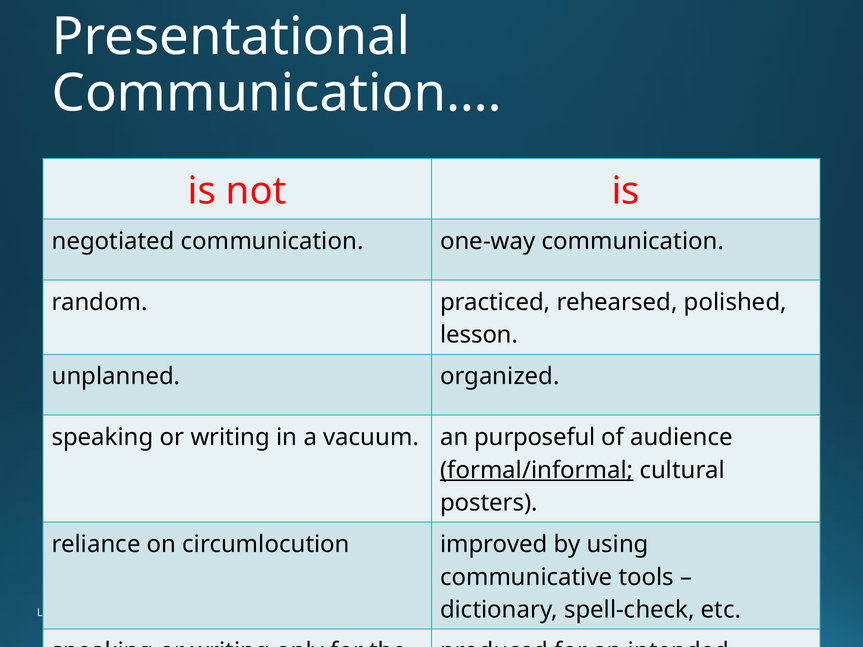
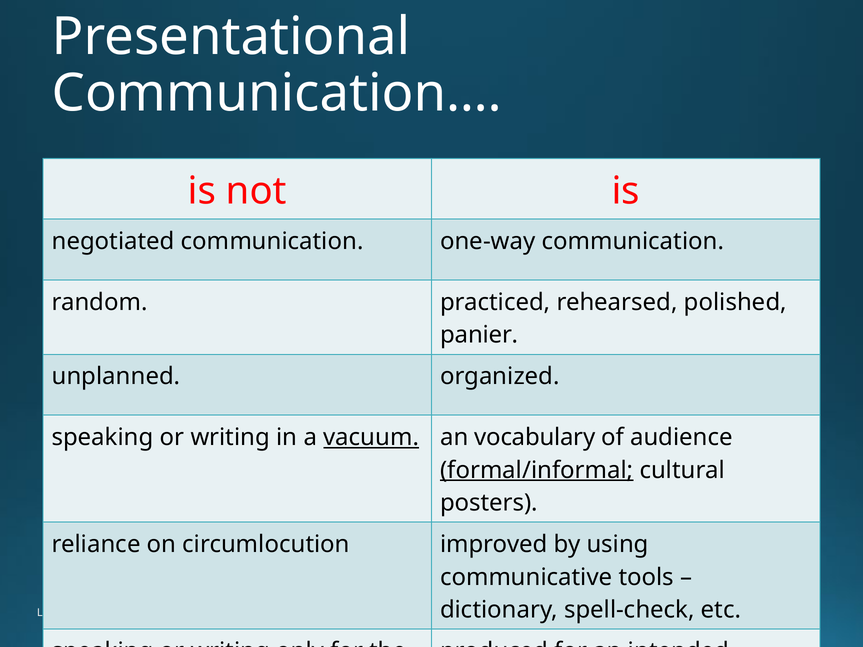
lesson: lesson -> panier (479, 335)
vacuum underline: none -> present (371, 438)
purposeful: purposeful -> vocabulary (535, 438)
